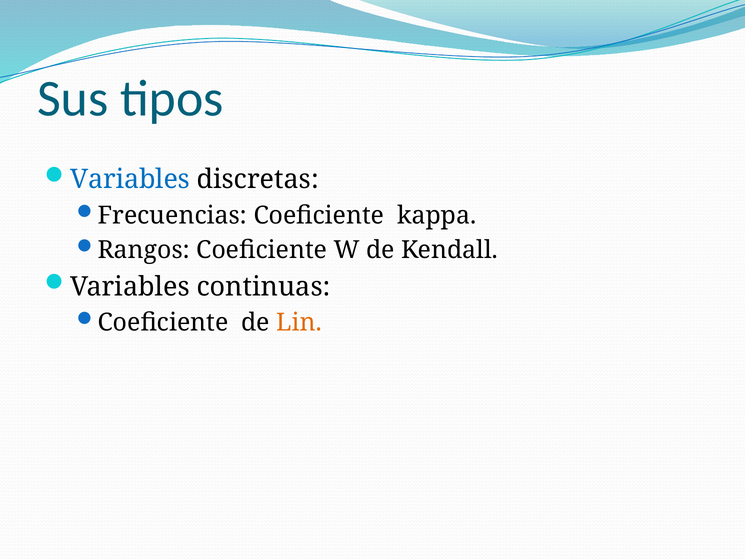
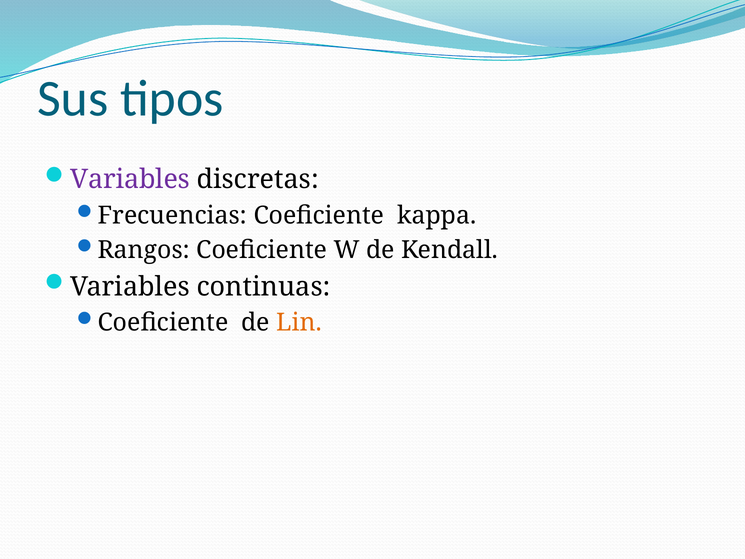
Variables colour: blue -> purple (130, 179)
